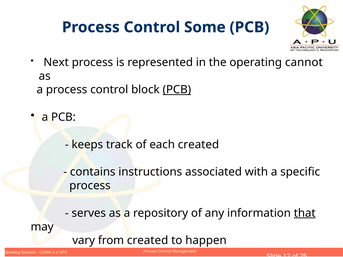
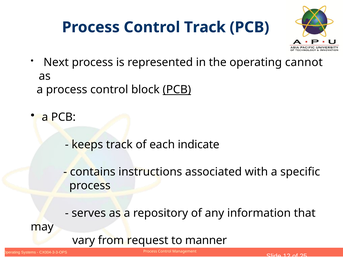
Control Some: Some -> Track (205, 27)
each created: created -> indicate (199, 145)
that underline: present -> none (305, 213)
from created: created -> request (148, 241)
happen: happen -> manner (206, 241)
